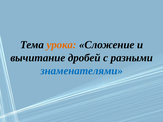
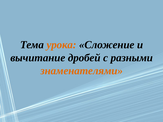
знаменателями colour: blue -> orange (82, 71)
